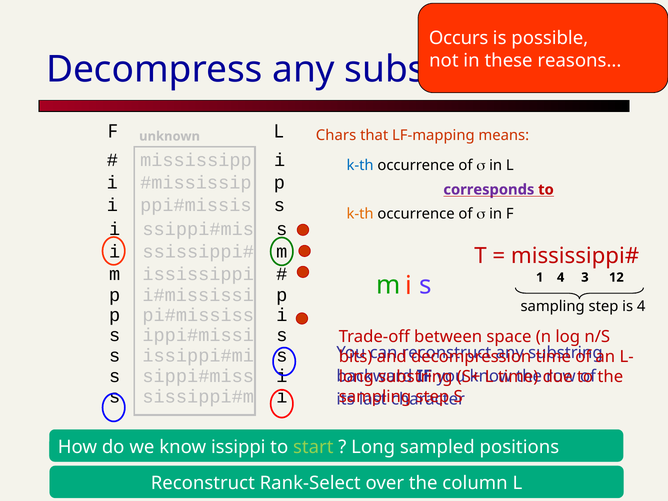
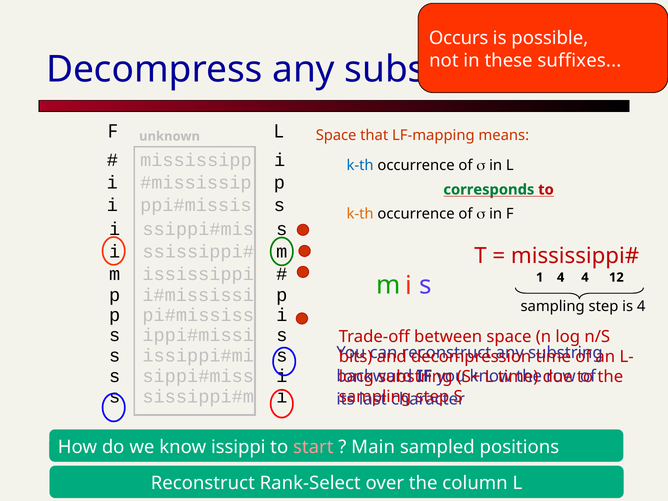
reasons: reasons -> suffixes (579, 60)
Chars: Chars -> Space (336, 135)
corresponds colour: purple -> green (489, 190)
4 3: 3 -> 4 (585, 277)
start colour: light green -> pink (313, 447)
Long: Long -> Main (373, 447)
